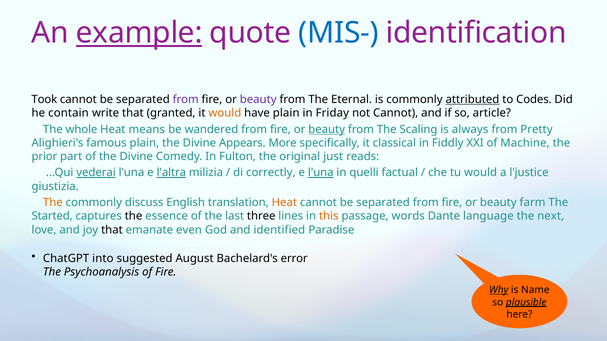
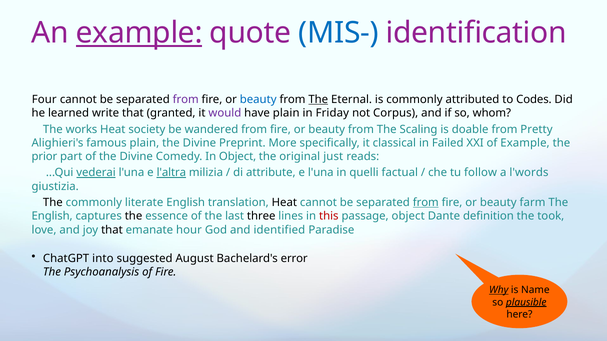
Took: Took -> Four (44, 100)
beauty colour: purple -> blue (258, 100)
The underline: none -> present (318, 100)
attributed underline: present -> none (472, 100)
contain: contain -> learned (69, 113)
would colour: orange -> purple (225, 113)
not Cannot: Cannot -> Corpus (396, 113)
article: article -> whom (492, 113)
whole: whole -> works (82, 129)
means: means -> society (147, 129)
beauty underline: present -> none (327, 129)
always: always -> doable (470, 129)
Appears: Appears -> Preprint (242, 143)
Fiddly: Fiddly -> Failed (448, 143)
of Machine: Machine -> Example (525, 143)
In Fulton: Fulton -> Object (238, 157)
correctly: correctly -> attribute (271, 173)
l'una underline: present -> none (321, 173)
tu would: would -> follow (481, 173)
l'justice: l'justice -> l'words (529, 173)
The colour: orange -> black (53, 203)
discuss: discuss -> literate (144, 203)
Heat colour: orange -> black (284, 203)
from underline: none -> present (426, 203)
Started: Started -> English (52, 216)
this colour: orange -> red (329, 216)
passage words: words -> object (408, 216)
language: language -> definition (488, 216)
next: next -> took (551, 216)
even: even -> hour (189, 230)
